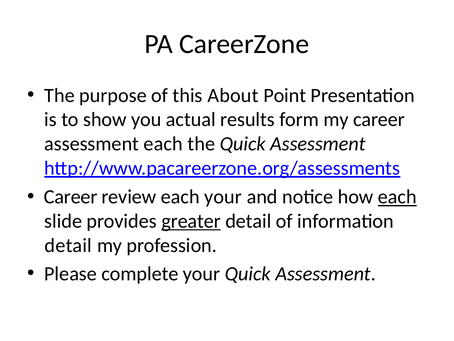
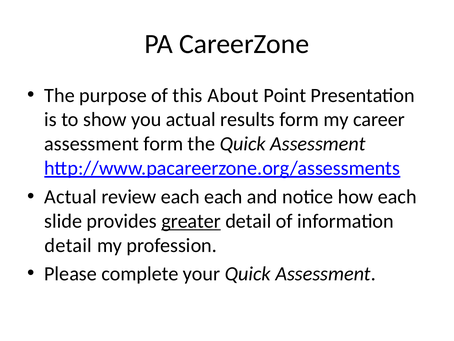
assessment each: each -> form (163, 144)
Career: Career -> Actual (71, 197)
each your: your -> each (223, 197)
each underline: present -> none (397, 197)
